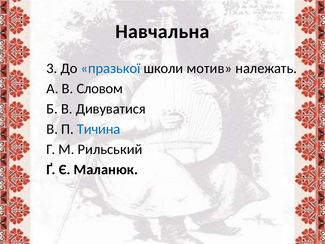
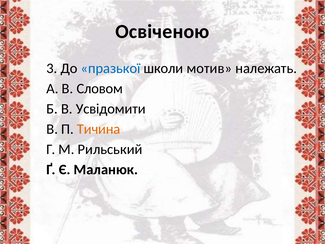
Навчальна: Навчальна -> Освіченою (162, 31)
Дивуватися: Дивуватися -> Усвідомити (111, 109)
Тичина colour: blue -> orange (99, 129)
